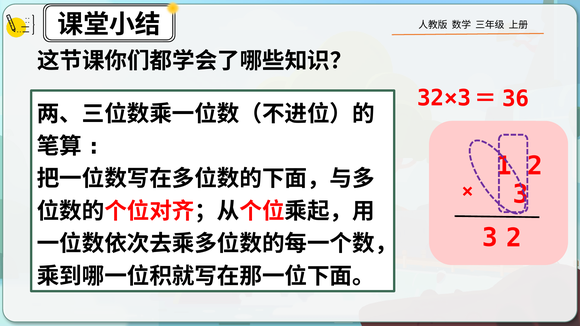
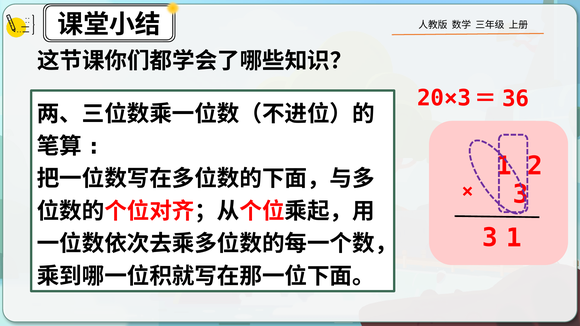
32×3: 32×3 -> 20×3 (444, 98)
3 2: 2 -> 1 (514, 238)
